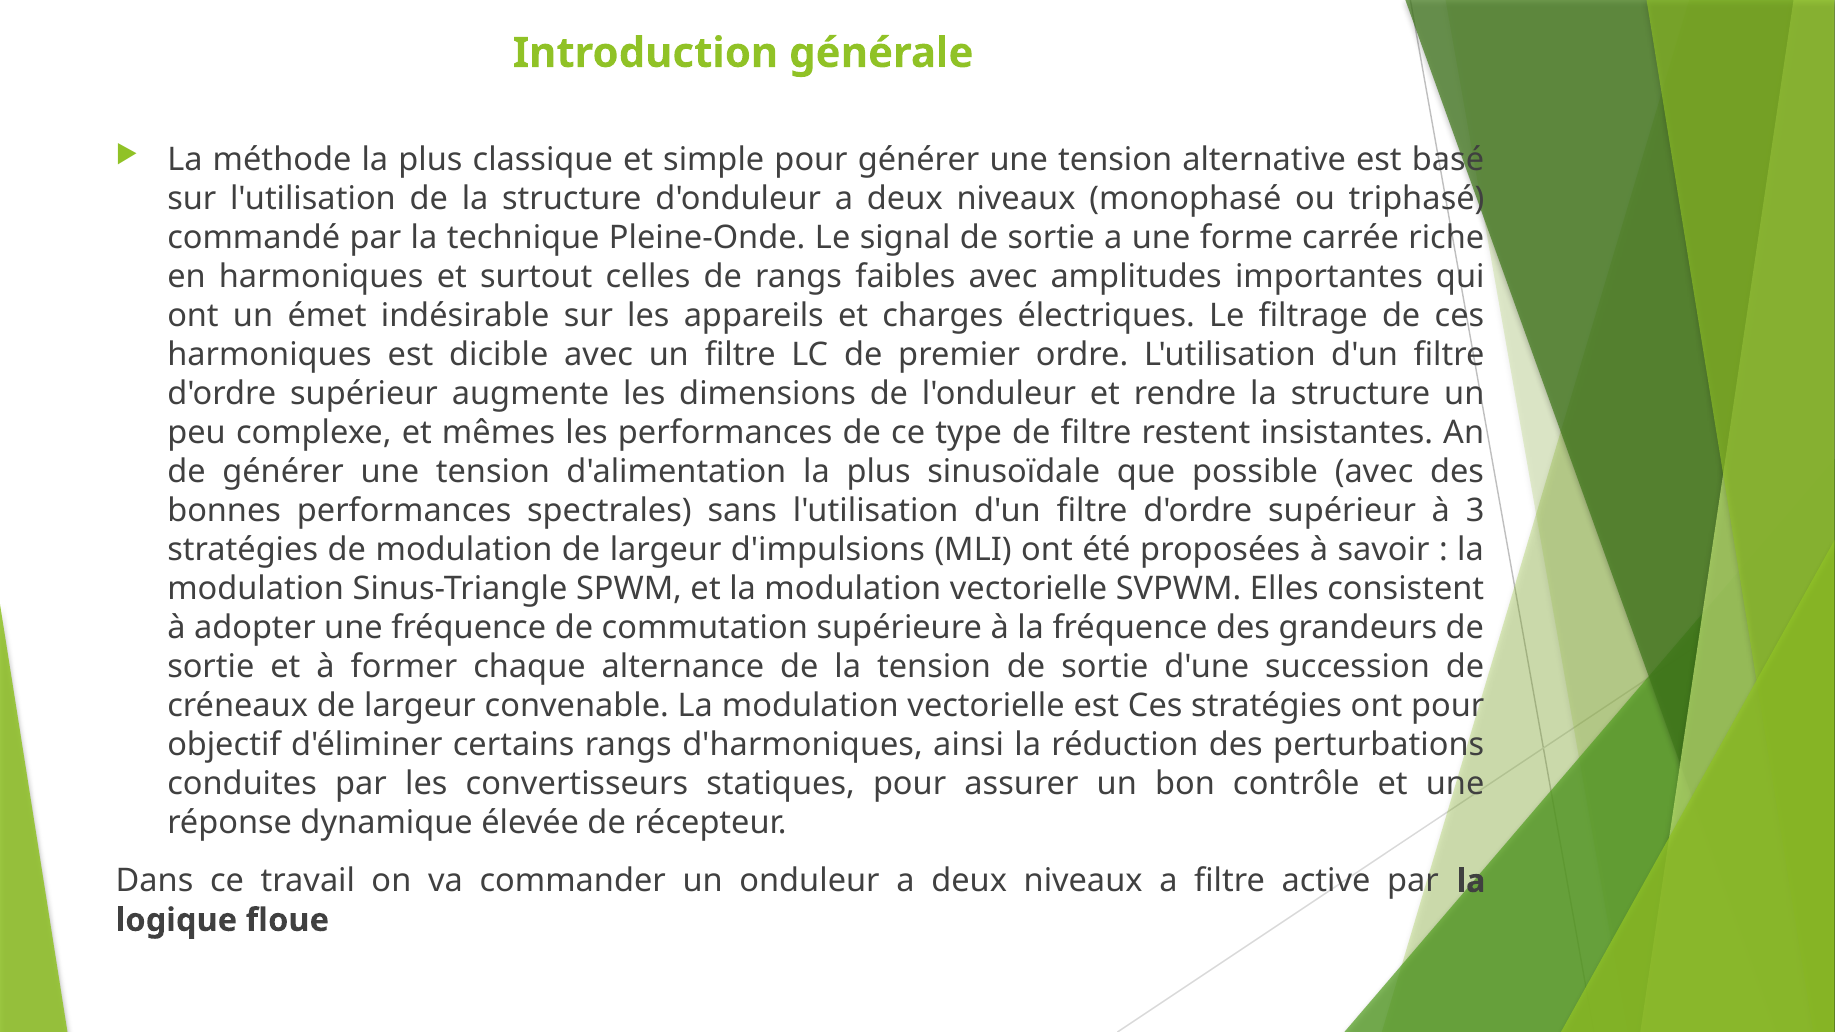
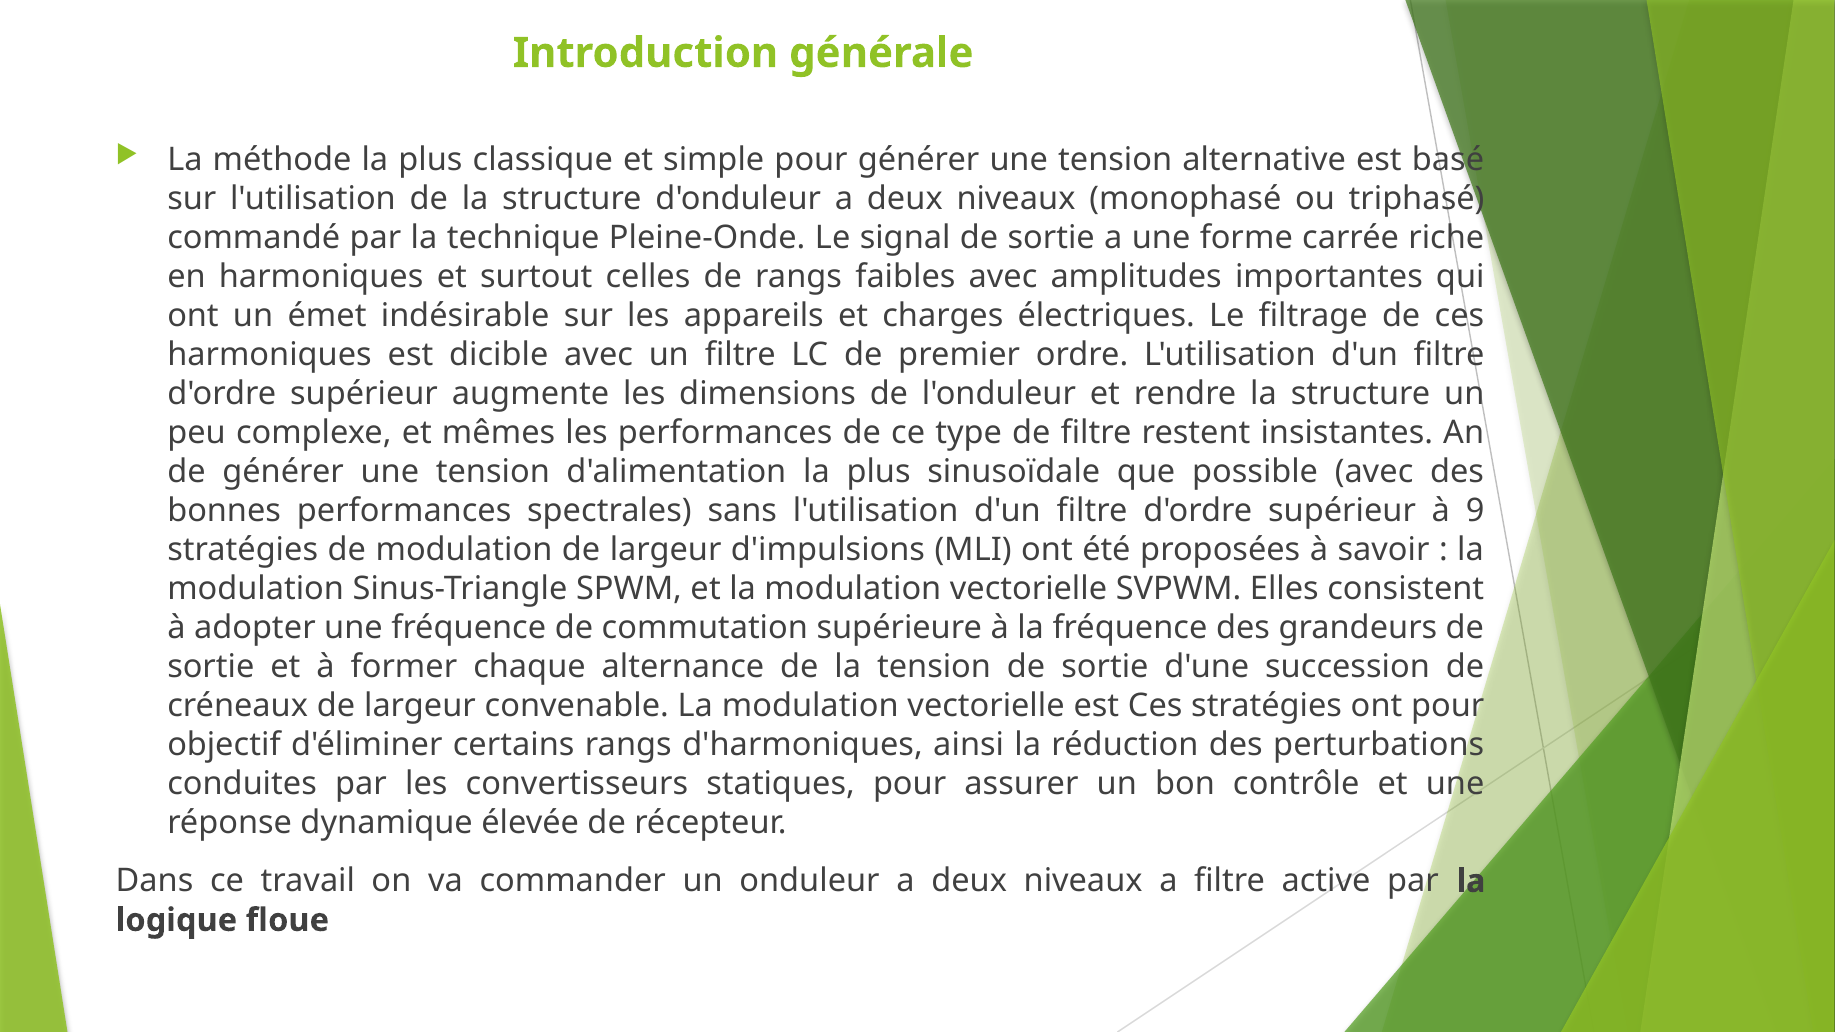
3: 3 -> 9 (1475, 511)
